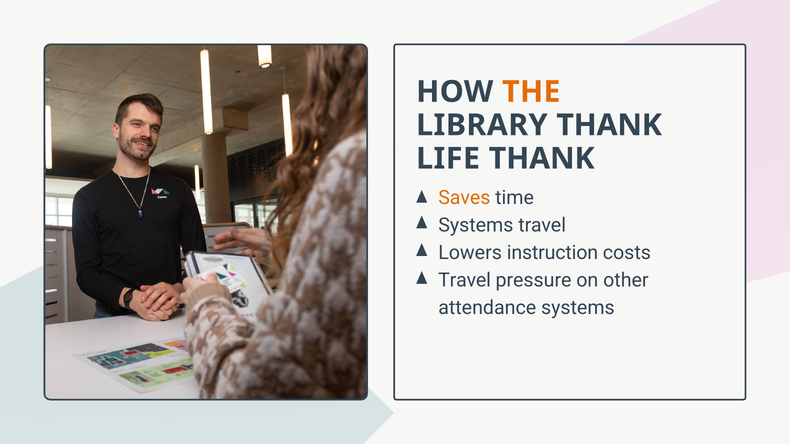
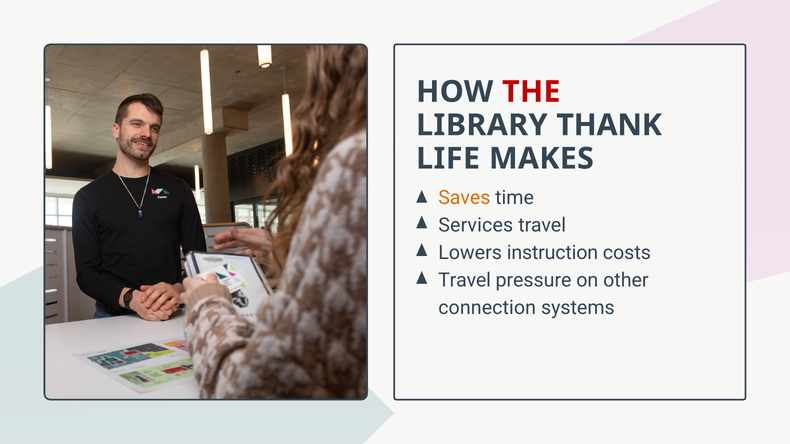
THE colour: orange -> red (531, 92)
LIFE THANK: THANK -> MAKES (541, 159)
Systems: Systems -> Services (476, 225)
attendance: attendance -> connection (487, 308)
